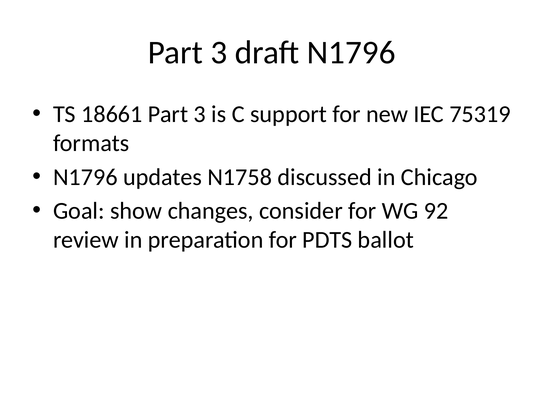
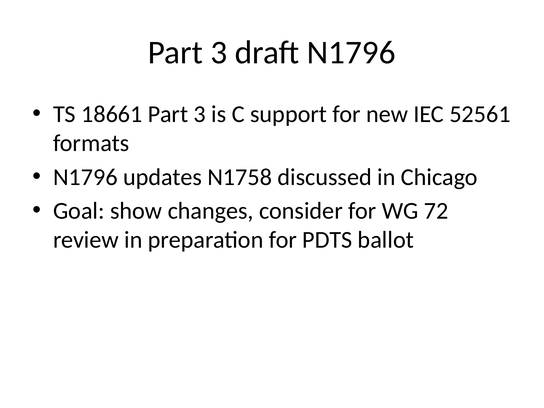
75319: 75319 -> 52561 (480, 114)
92: 92 -> 72 (436, 211)
